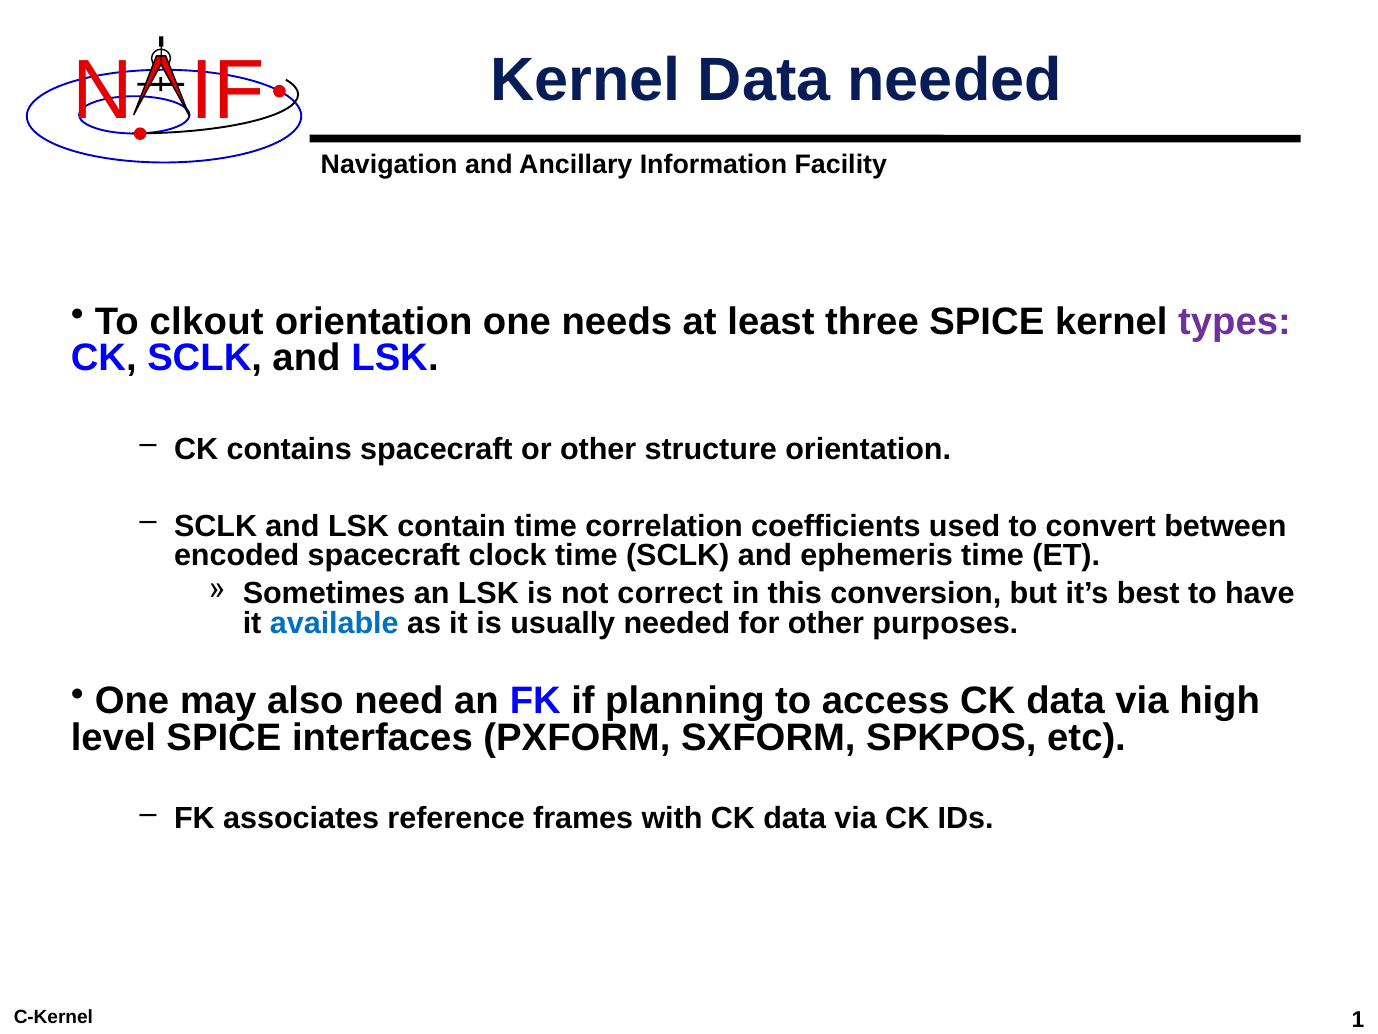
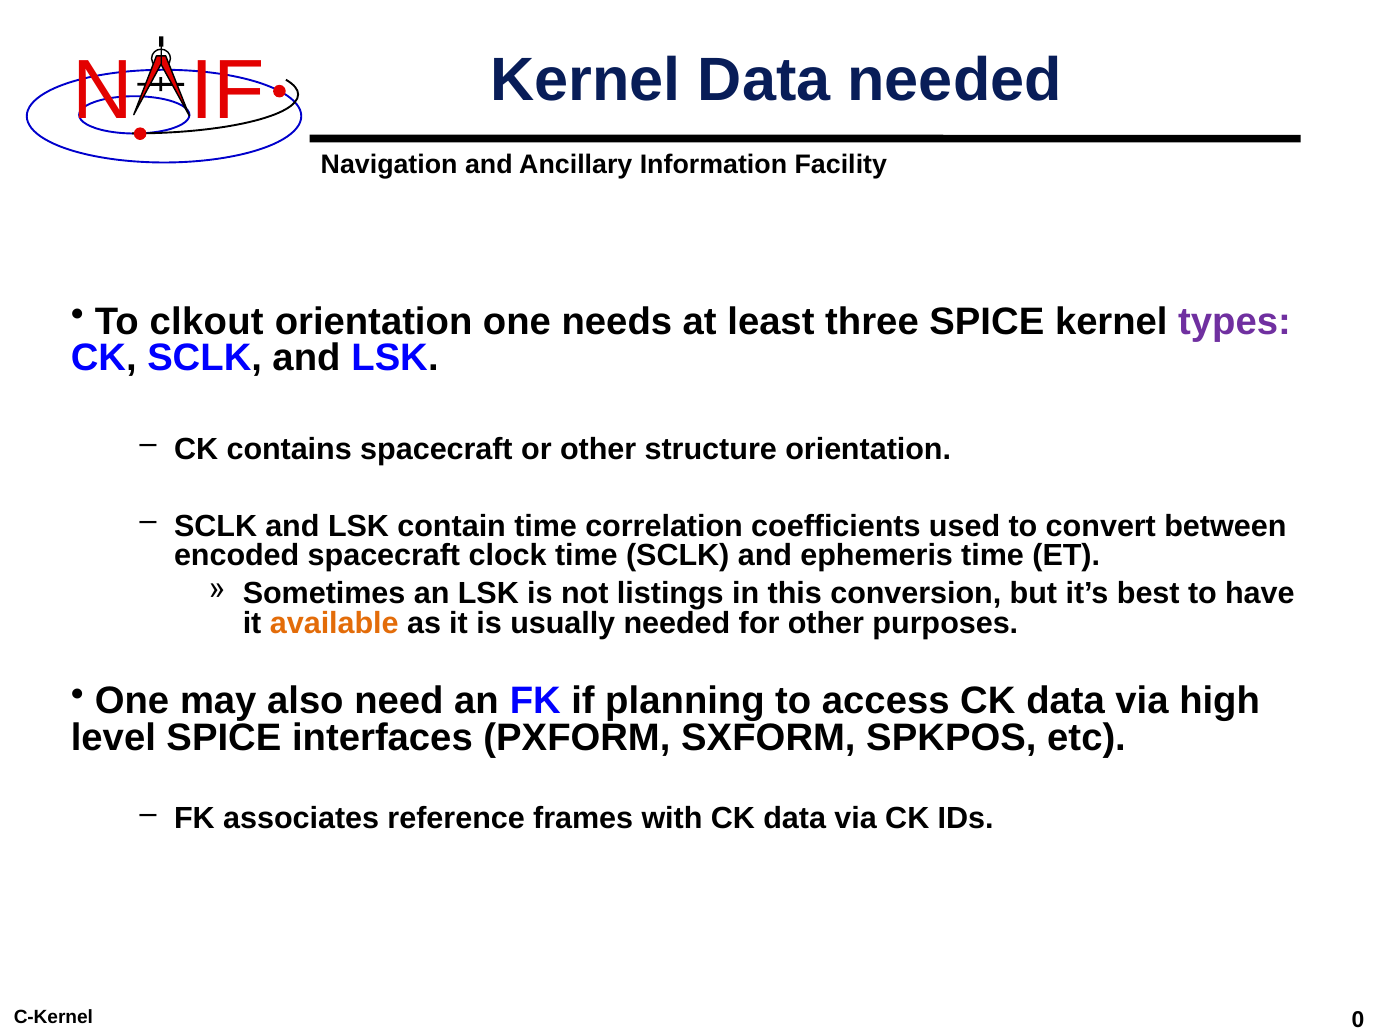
correct: correct -> listings (670, 594)
available colour: blue -> orange (334, 623)
1: 1 -> 0 (1358, 1020)
